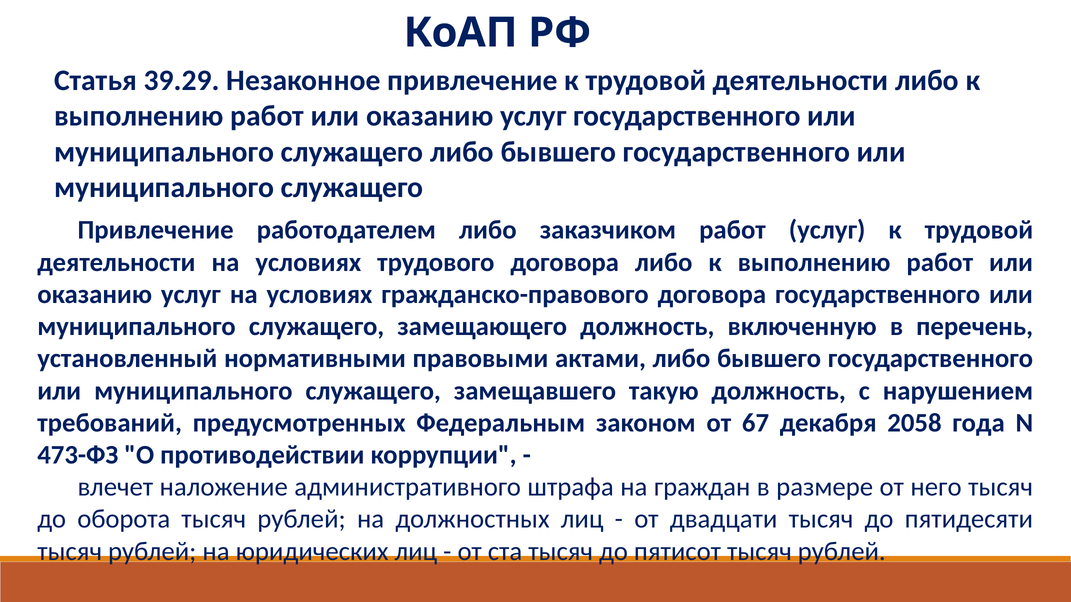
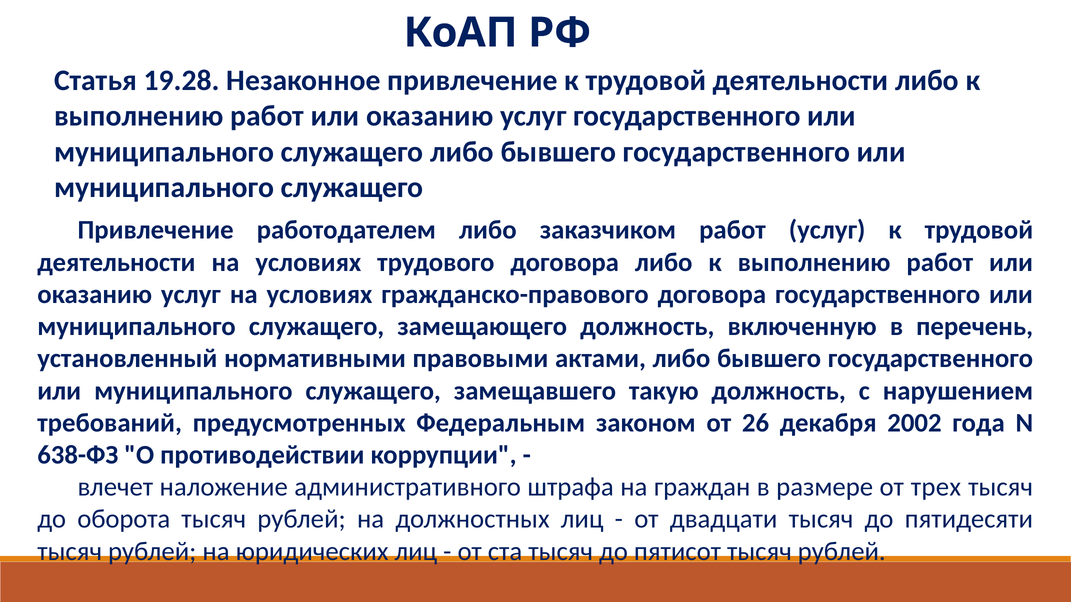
39.29: 39.29 -> 19.28 (182, 80)
67: 67 -> 26 (756, 423)
2058: 2058 -> 2002 (914, 423)
473-ФЗ: 473-ФЗ -> 638-ФЗ (78, 455)
него: него -> трех (936, 487)
